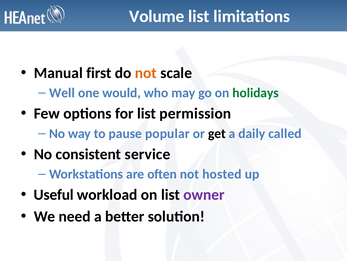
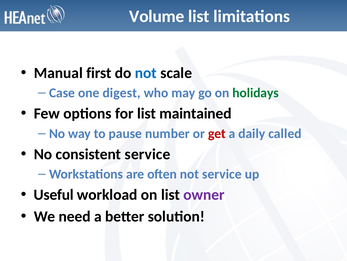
not colour: orange -> blue (146, 73)
Well: Well -> Case (62, 93)
would: would -> digest (122, 93)
permission: permission -> maintained (195, 113)
popular: popular -> number (167, 133)
get colour: black -> red (217, 133)
not hosted: hosted -> service (222, 174)
